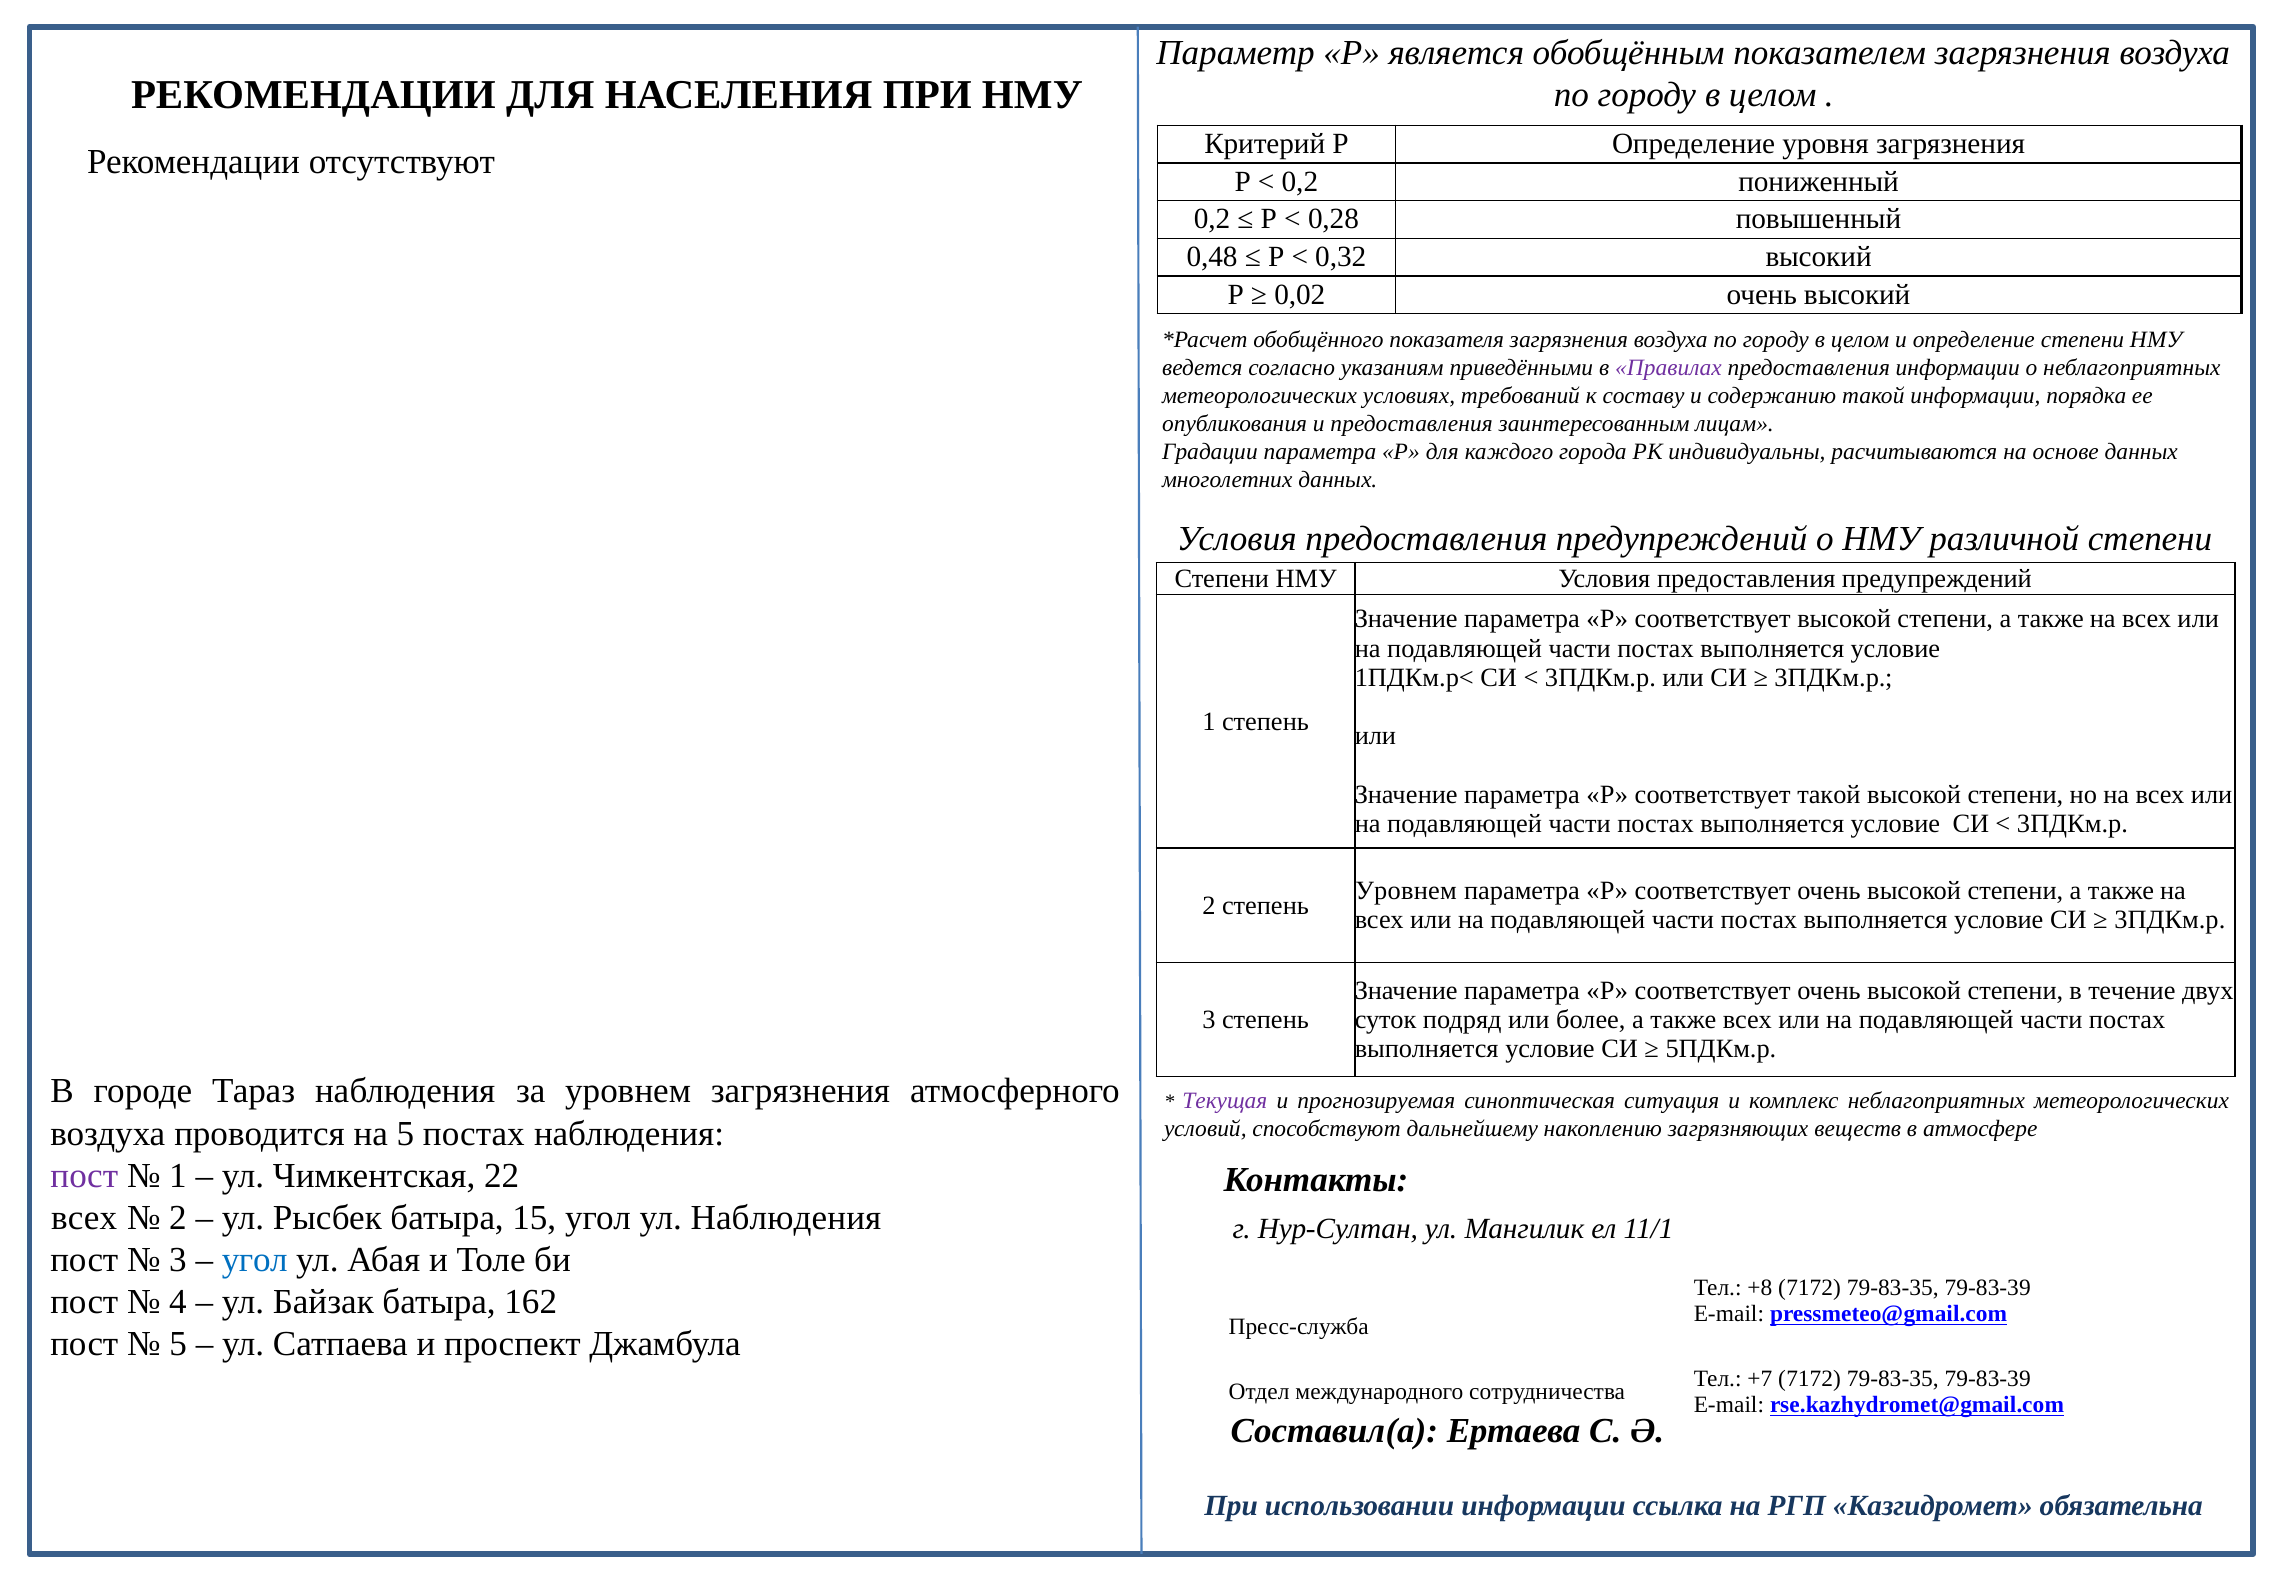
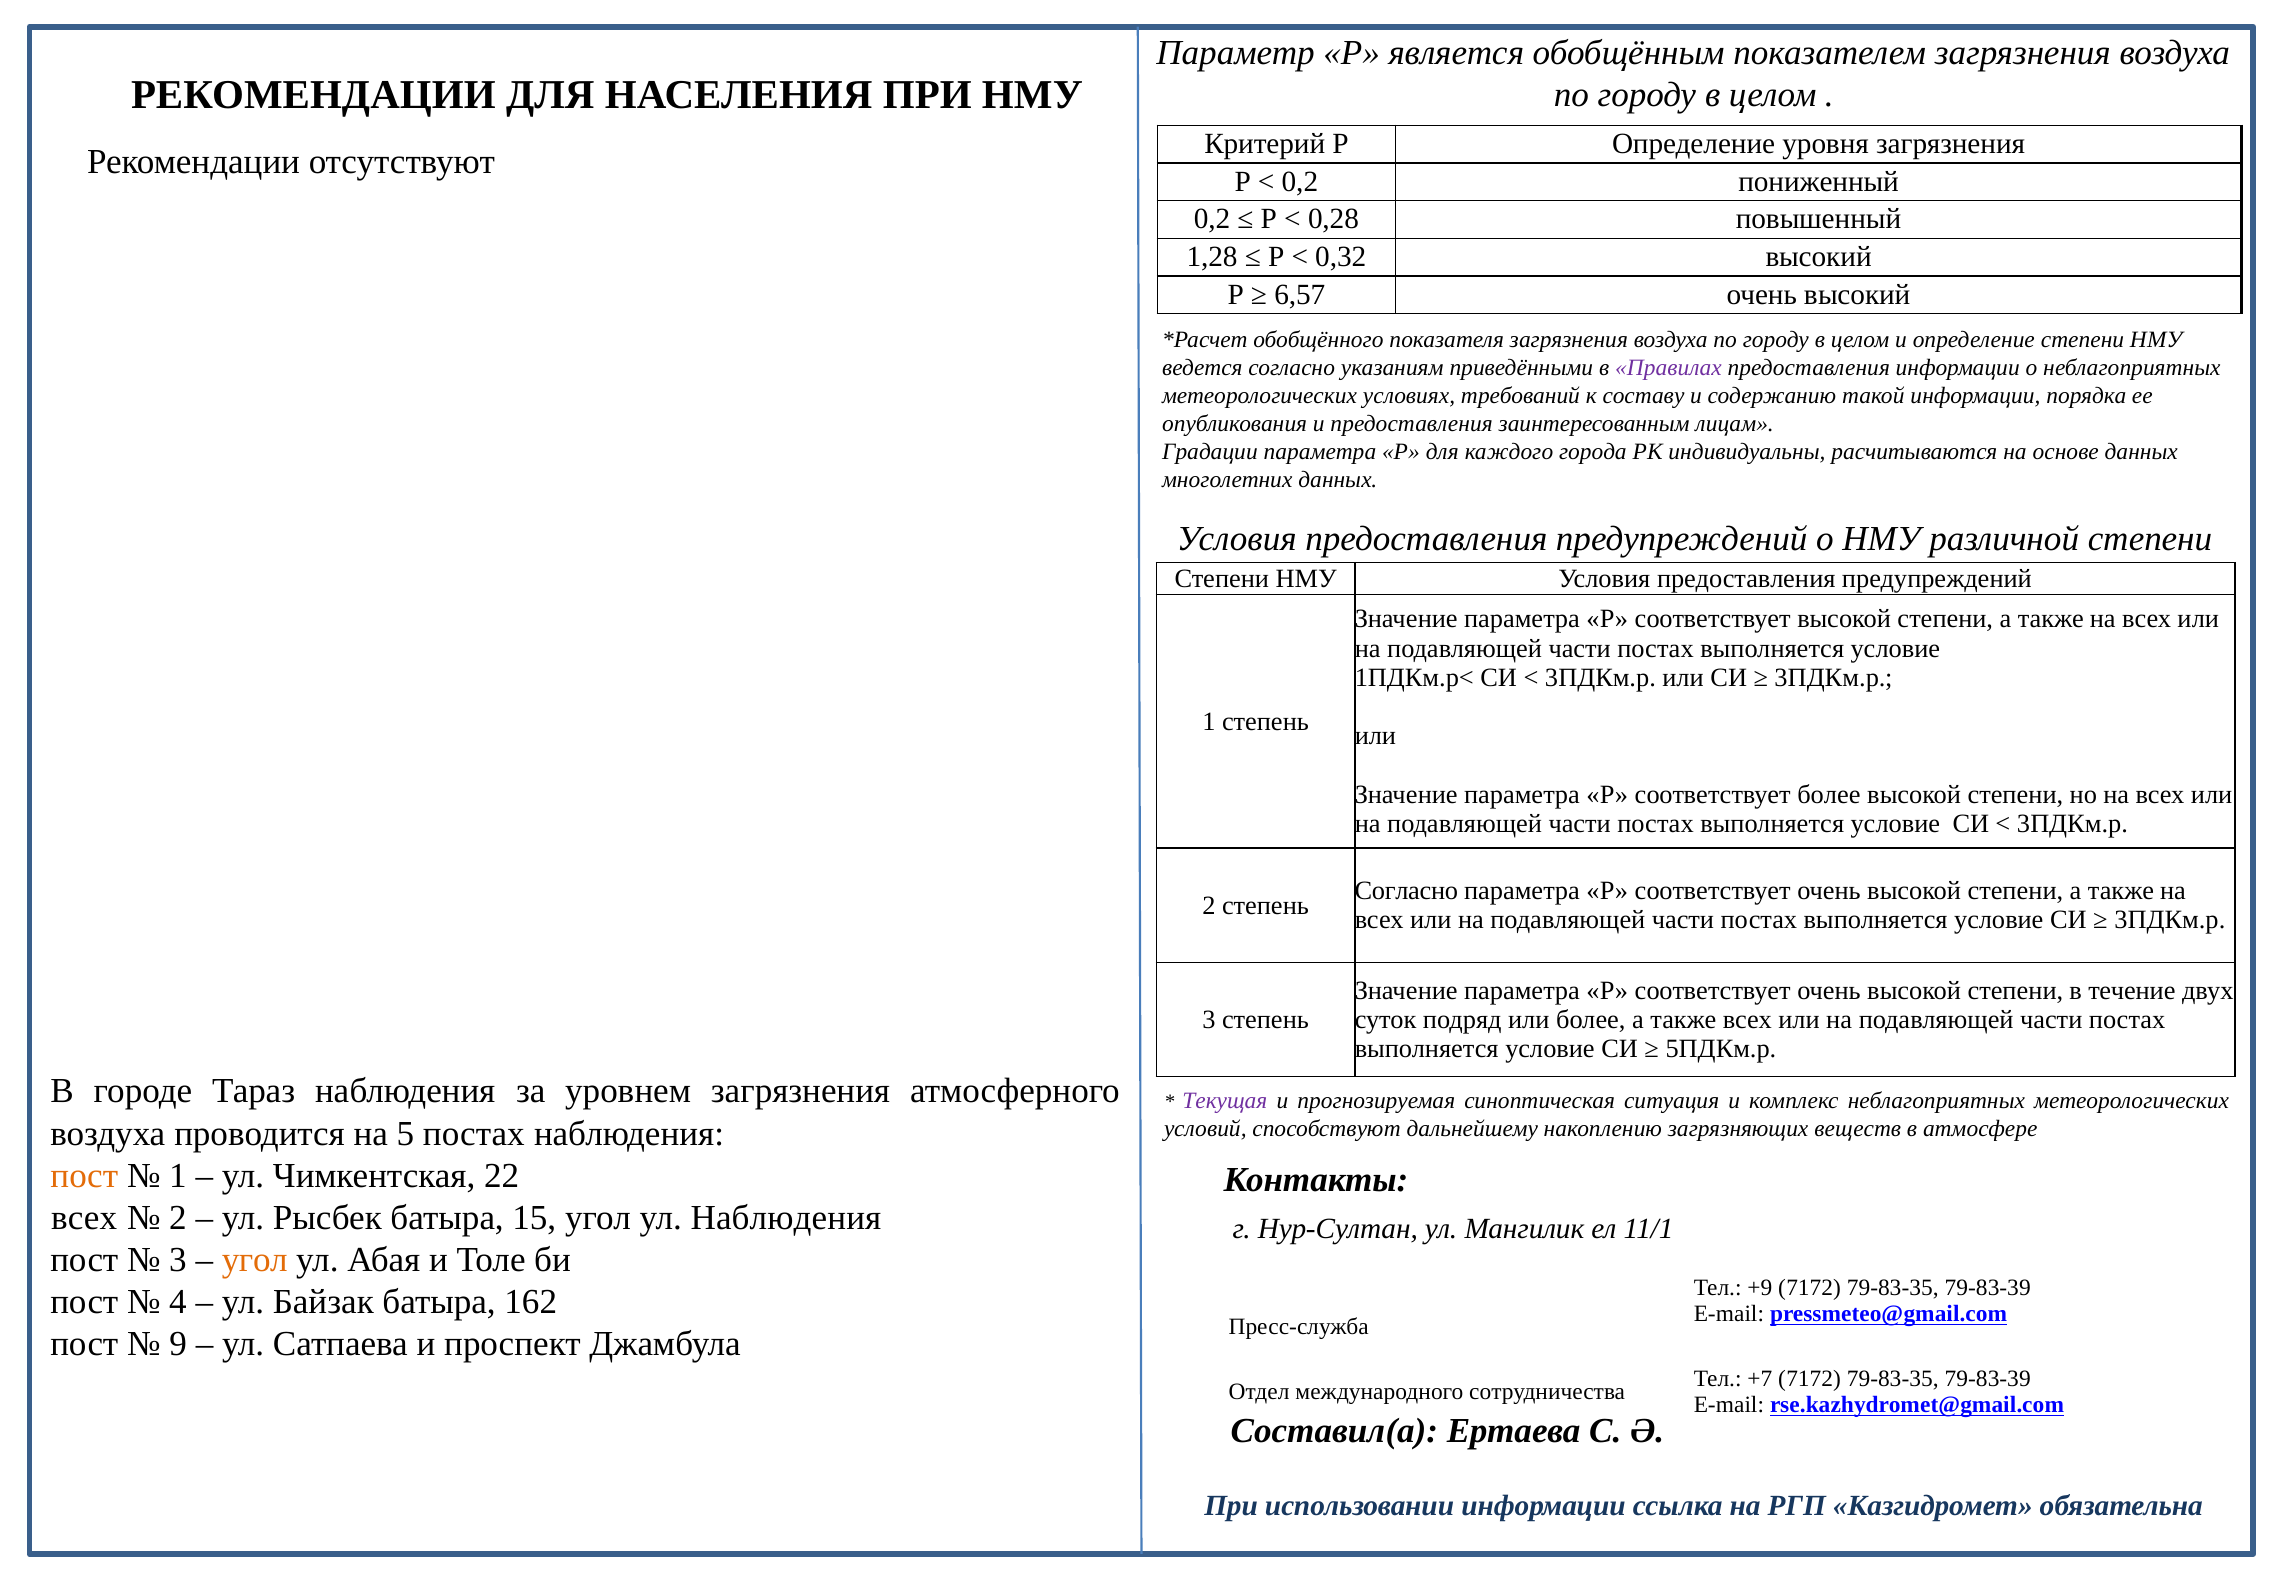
0,48: 0,48 -> 1,28 (1212, 257)
0,02: 0,02 -> 6,57 (1300, 295)
соответствует такой: такой -> более (1829, 794)
Уровнем: Уровнем -> Согласно (1406, 890)
пост colour: purple -> orange (84, 1175)
угол colour: blue -> orange (255, 1260)
+8: +8 -> +9 (1760, 1288)
5: 5 -> 9 (178, 1344)
